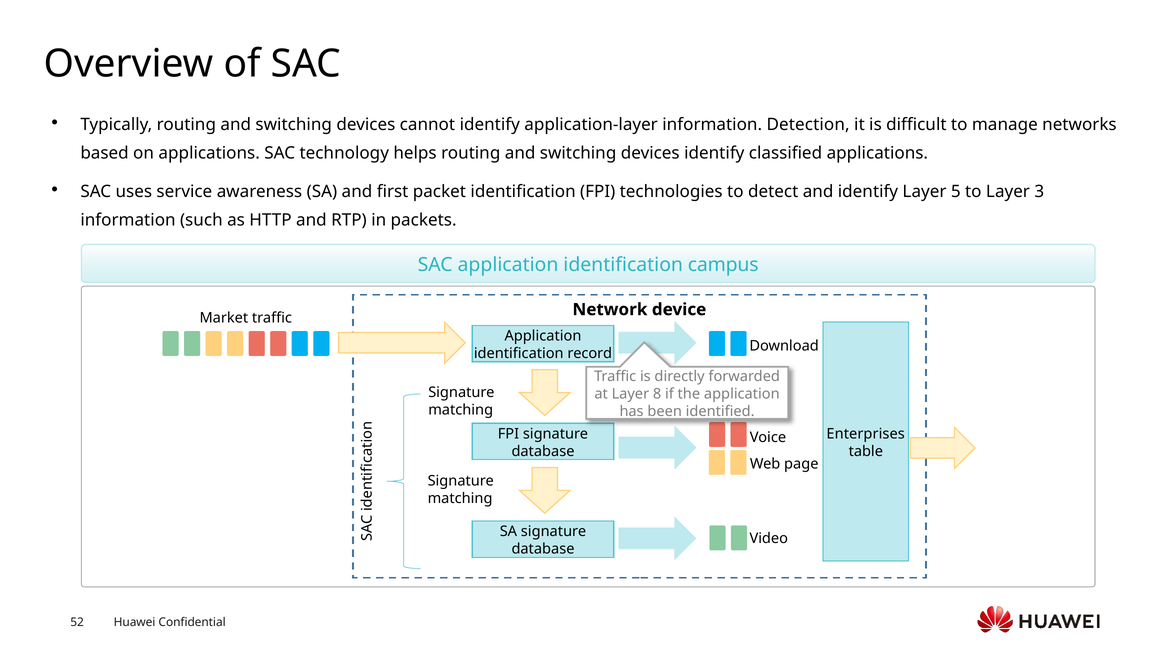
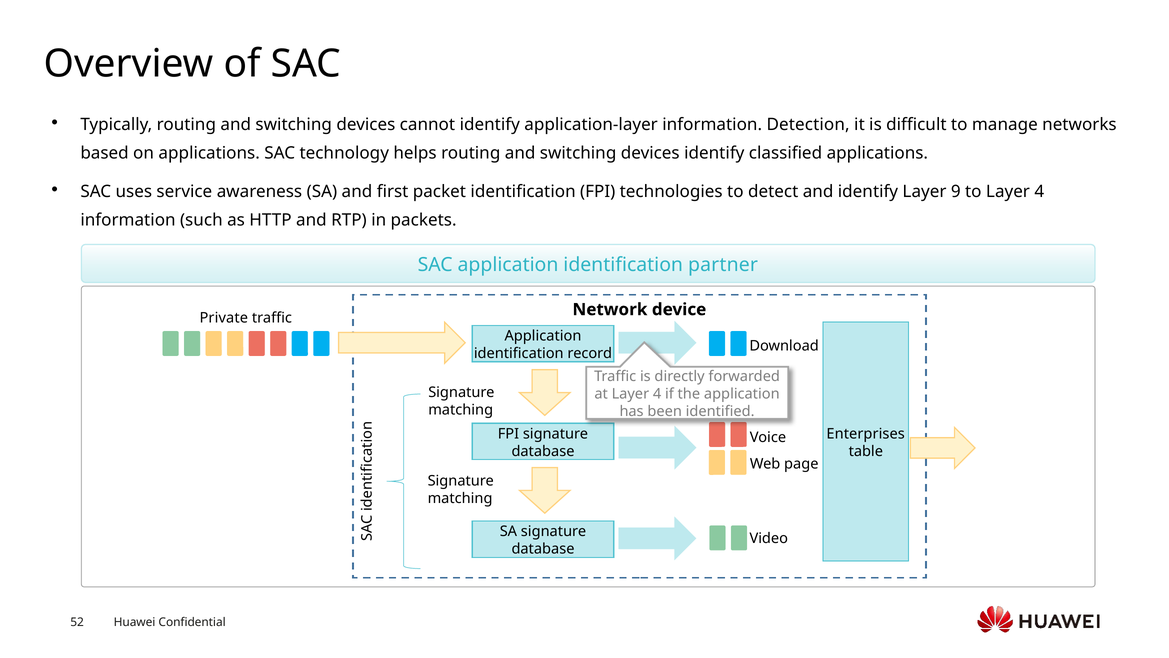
5: 5 -> 9 (956, 191)
to Layer 3: 3 -> 4 (1039, 191)
campus: campus -> partner (723, 265)
Market: Market -> Private (224, 318)
at Layer 8: 8 -> 4 (657, 394)
